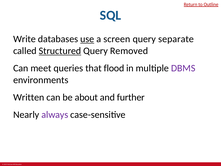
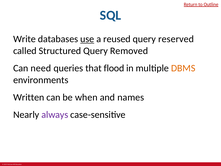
screen: screen -> reused (117, 39)
separate: separate -> reserved (176, 39)
Structured underline: present -> none (60, 51)
meet: meet -> need (41, 68)
DBMS colour: purple -> orange (183, 68)
about: about -> when (86, 97)
further: further -> names (131, 97)
